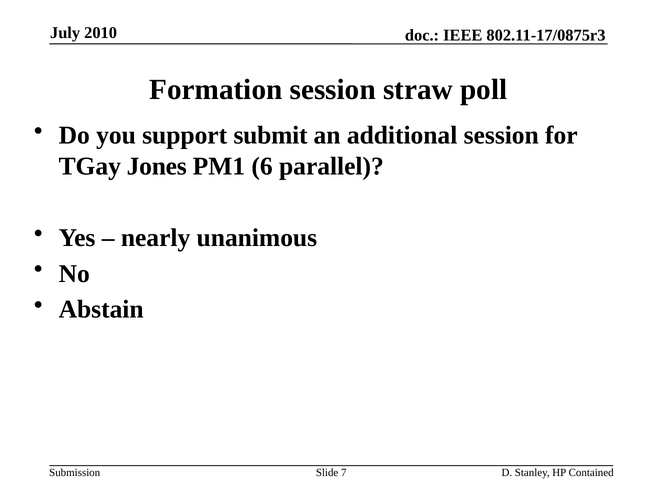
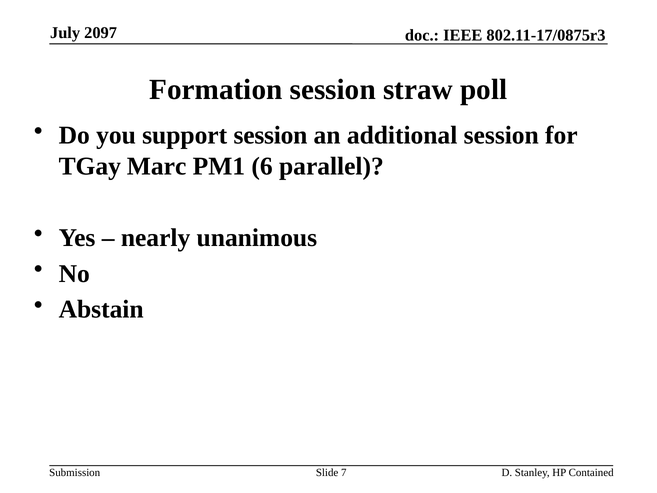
2010: 2010 -> 2097 (101, 33)
support submit: submit -> session (271, 135)
Jones: Jones -> Marc (157, 166)
